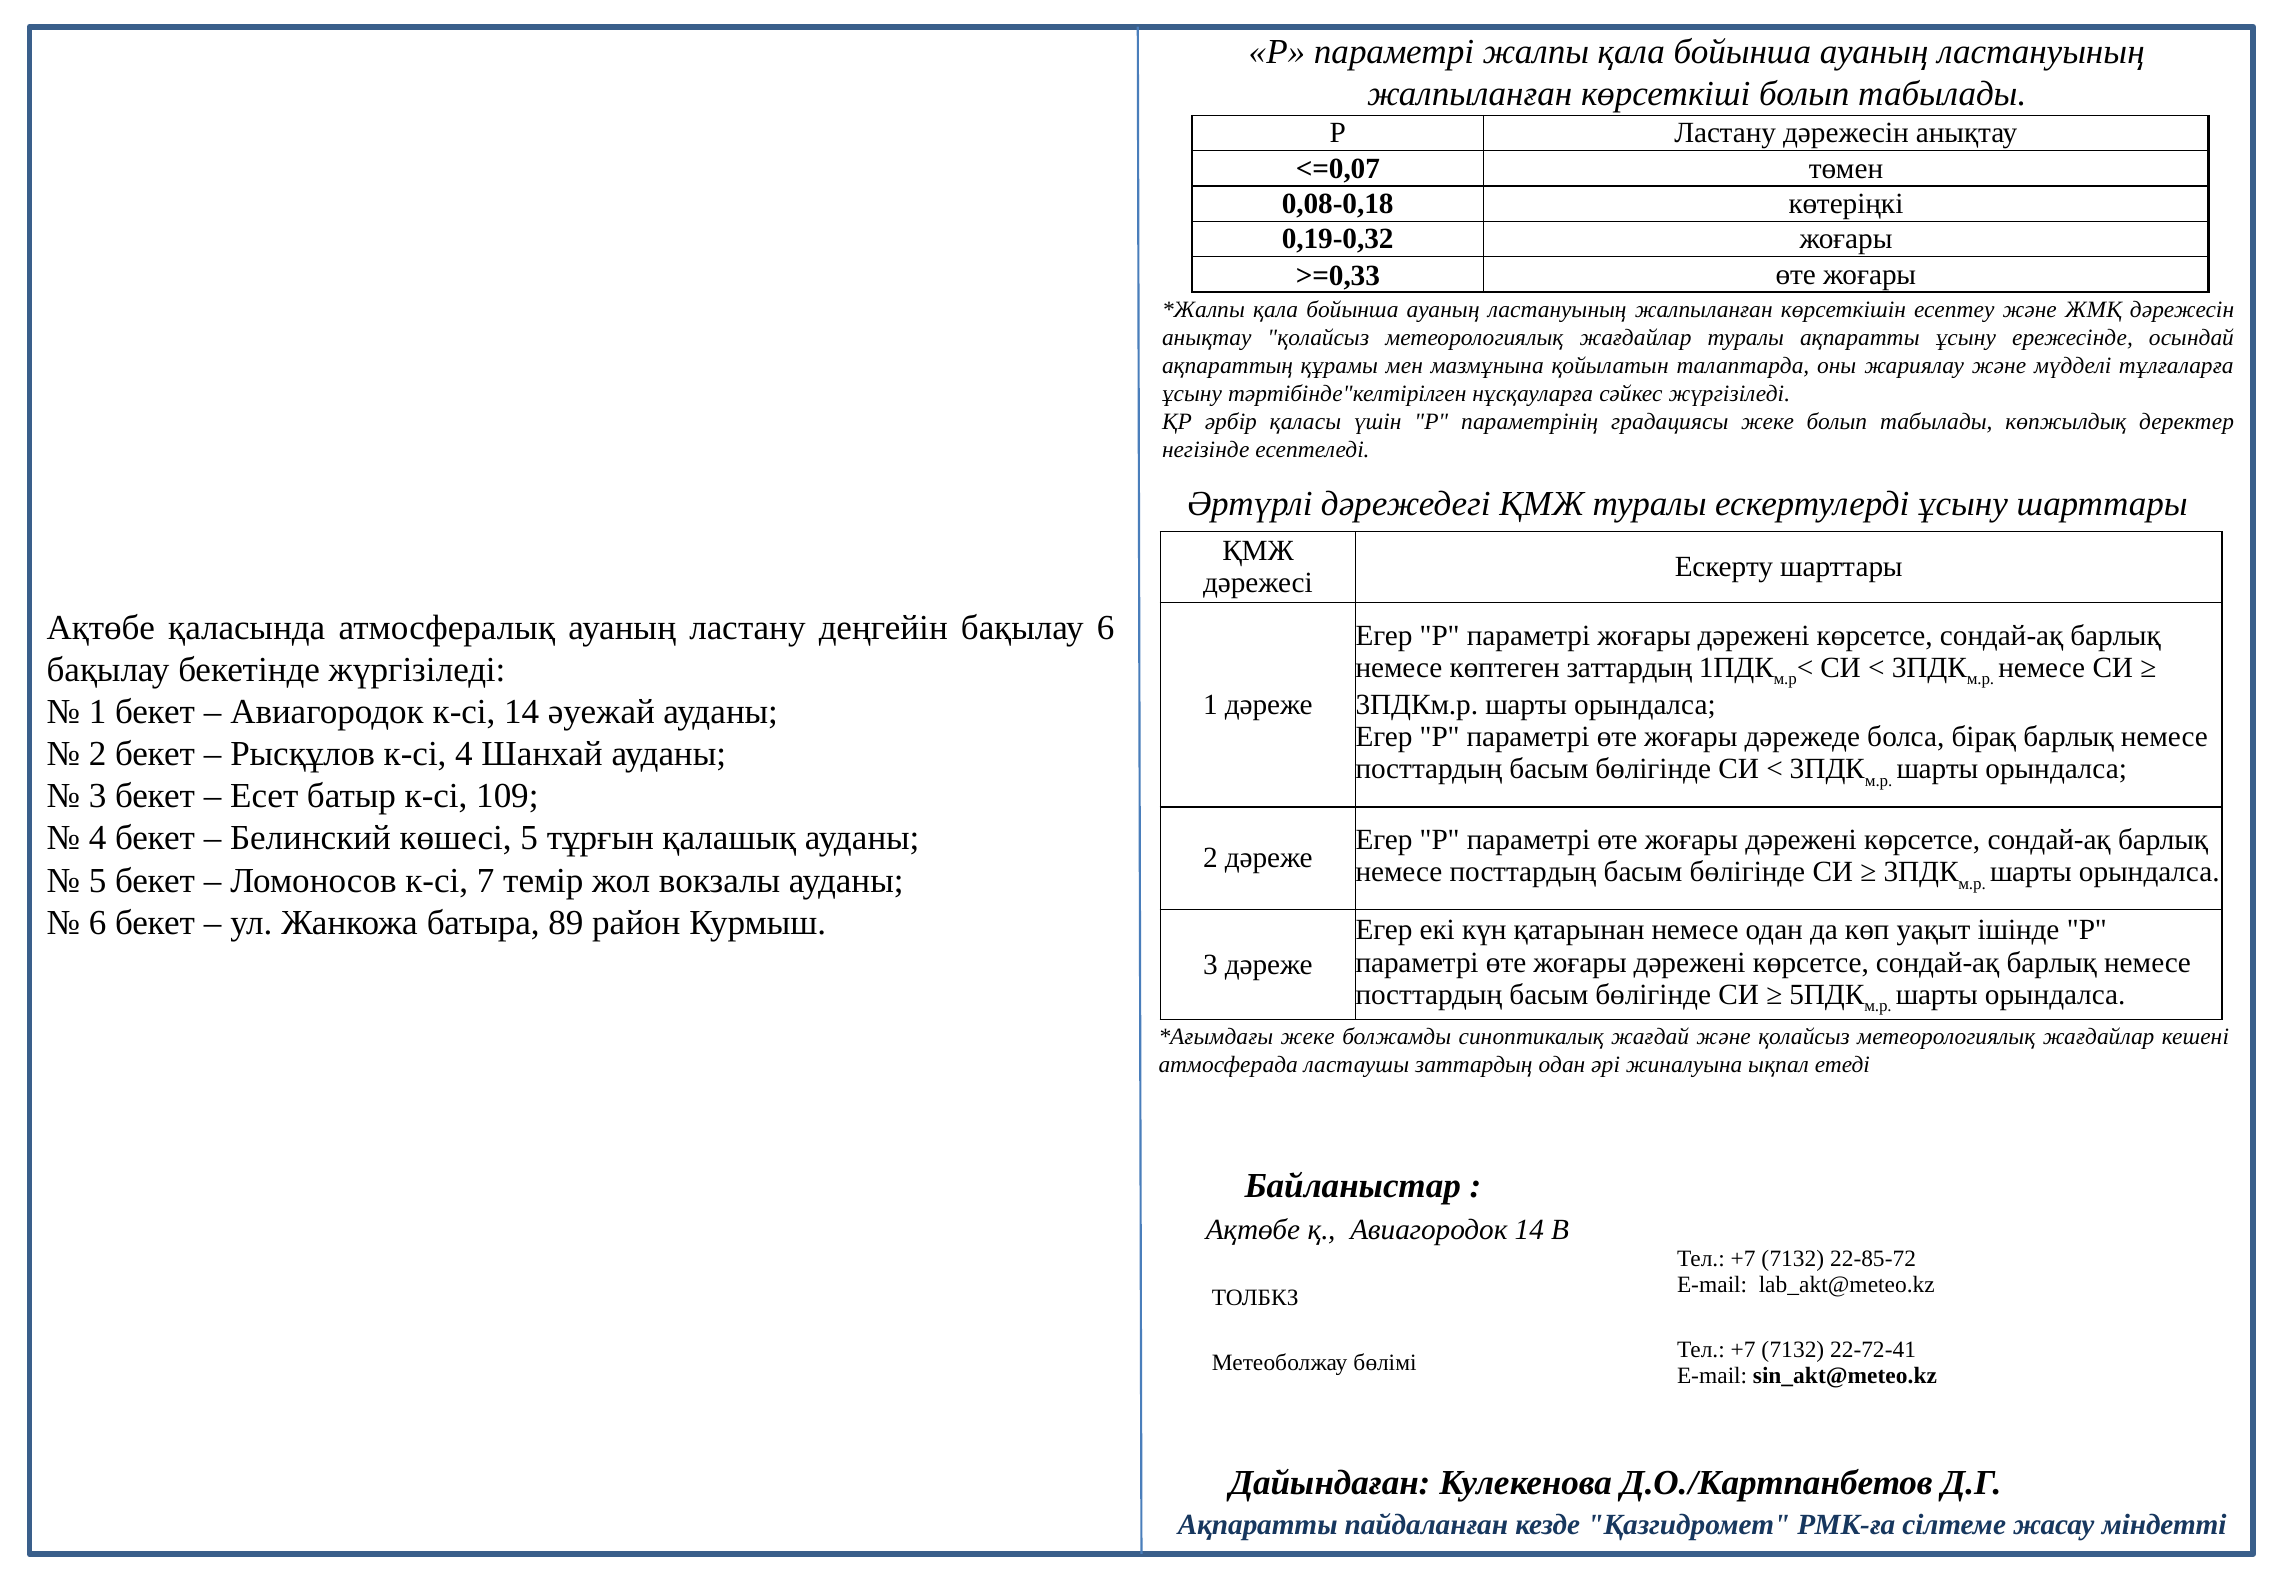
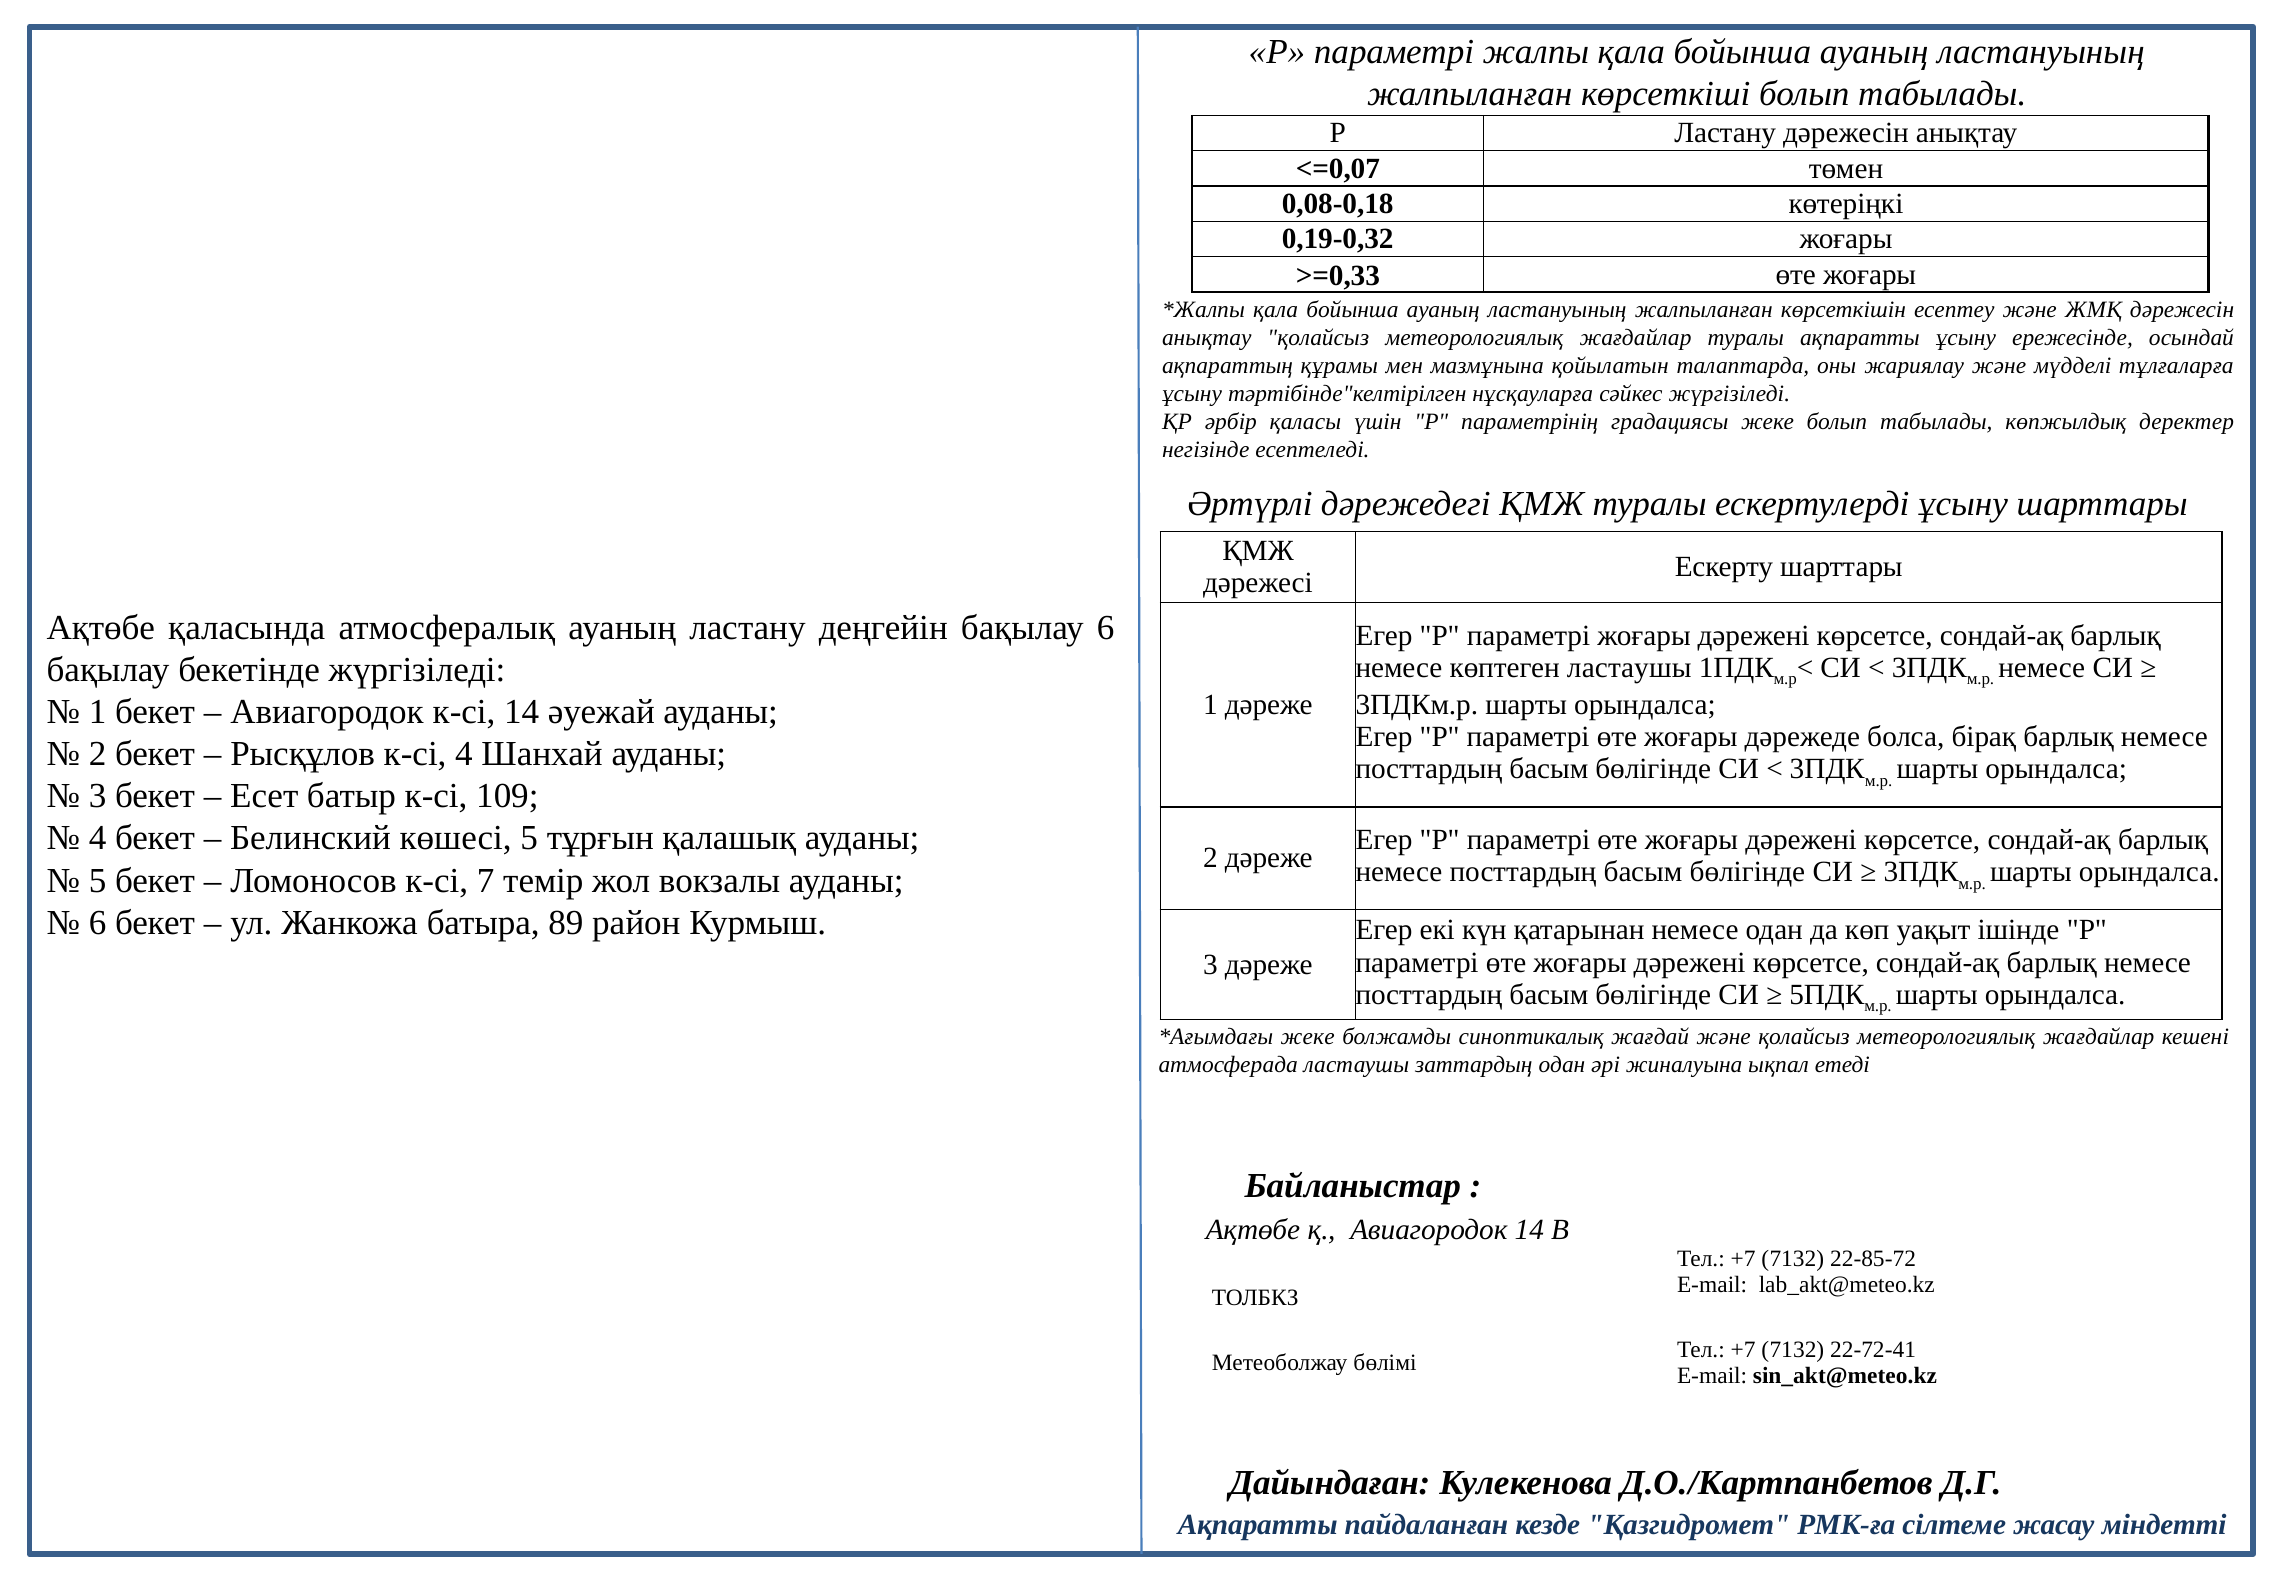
көптеген заттардың: заттардың -> ластаушы (1629, 668)
